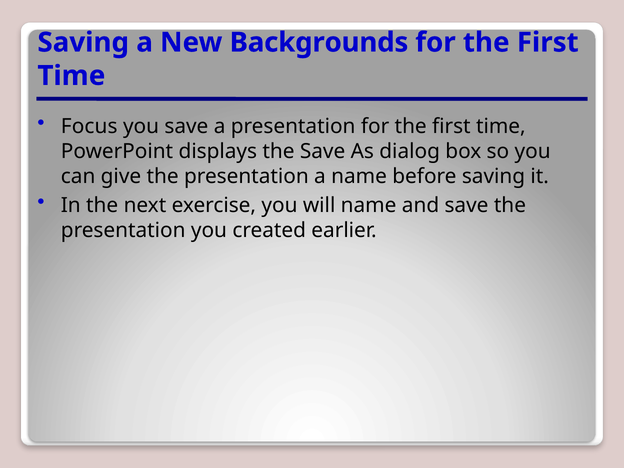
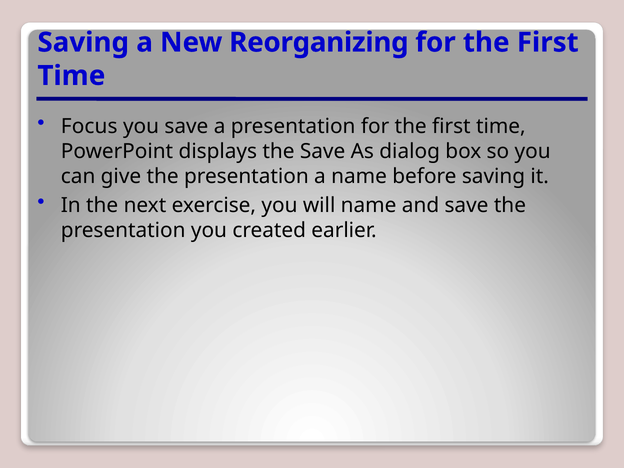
Backgrounds: Backgrounds -> Reorganizing (319, 42)
